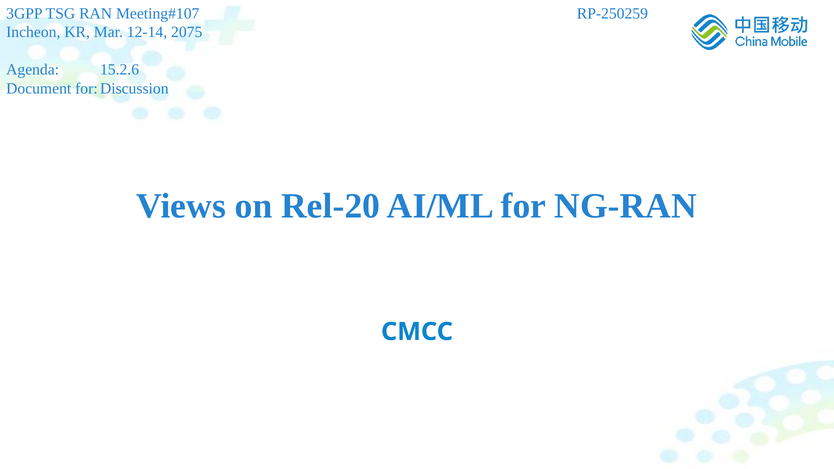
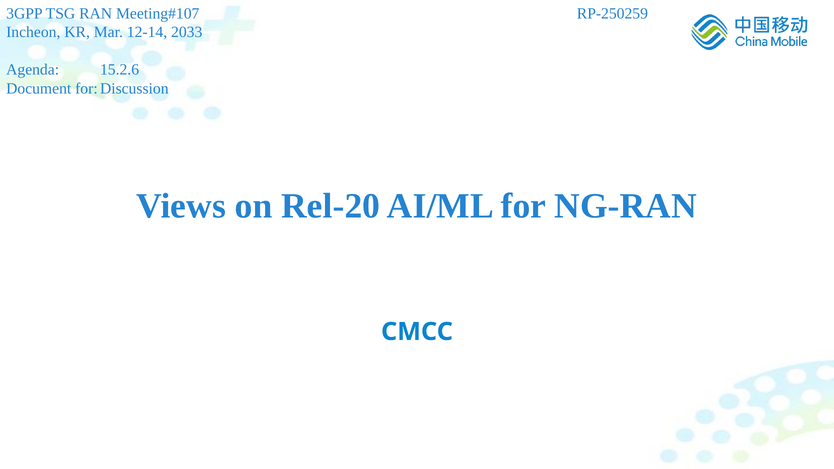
2075: 2075 -> 2033 (187, 32)
